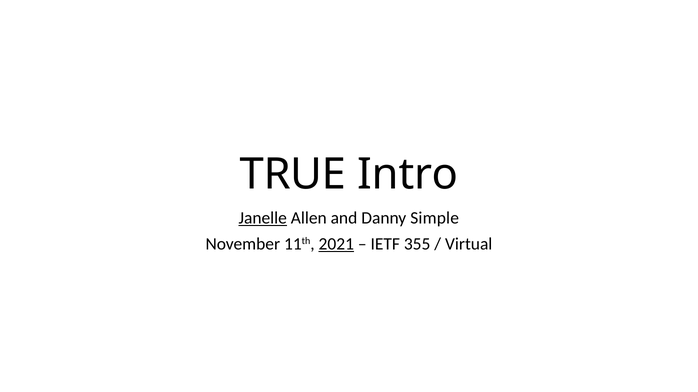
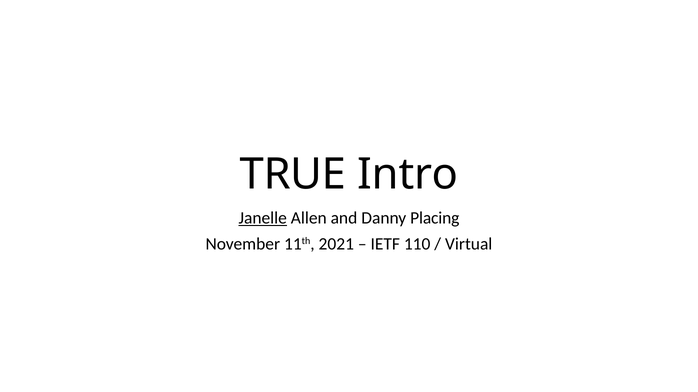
Simple: Simple -> Placing (435, 218)
2021 underline: present -> none (336, 244)
355: 355 -> 110 (417, 244)
